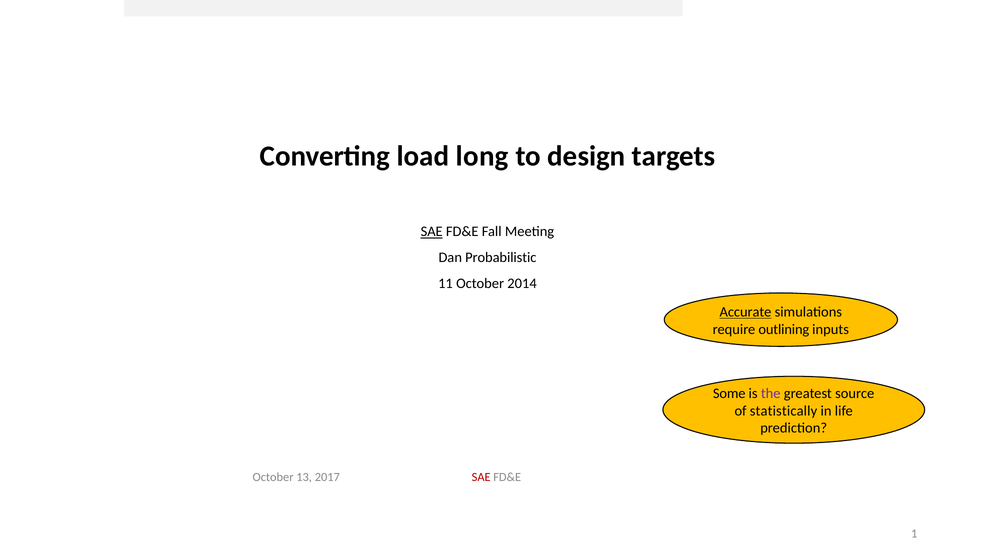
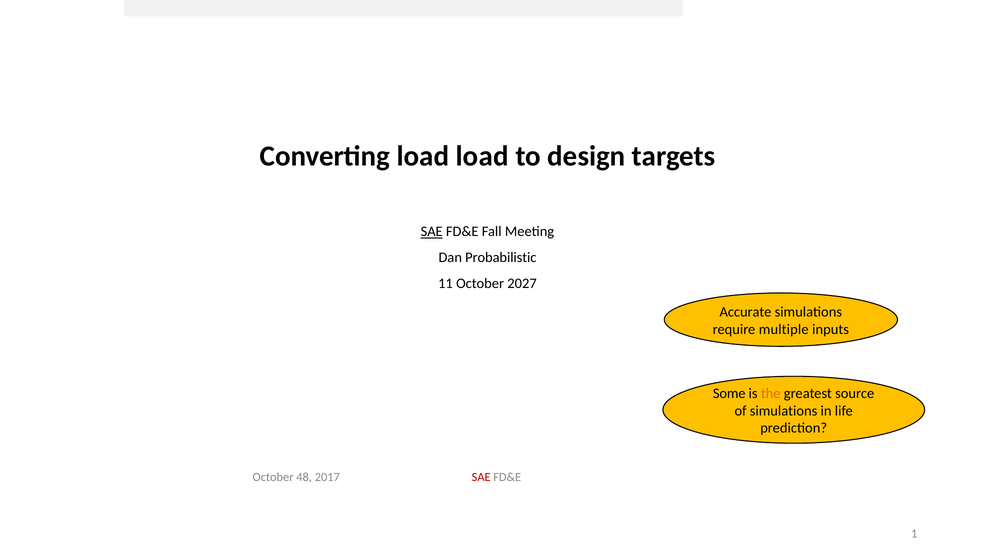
load long: long -> load (482, 156)
2014: 2014 -> 2027 (522, 283)
Accurate underline: present -> none (746, 312)
outlining: outlining -> multiple (784, 329)
the colour: purple -> orange (771, 393)
of statistically: statistically -> simulations (784, 410)
13: 13 -> 48 (304, 477)
